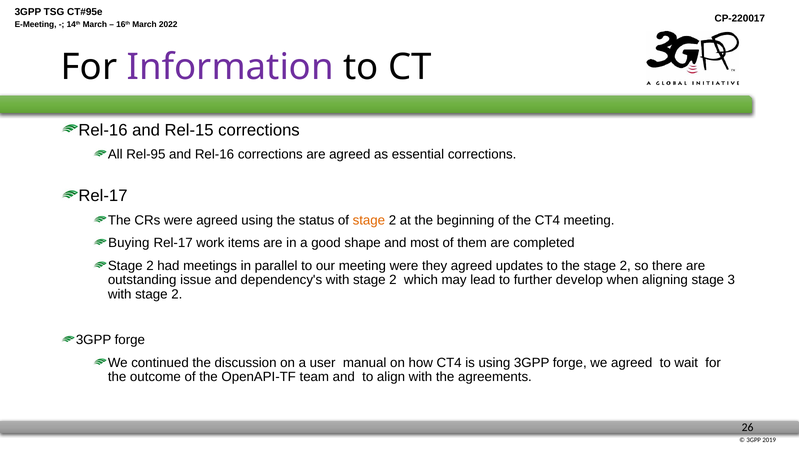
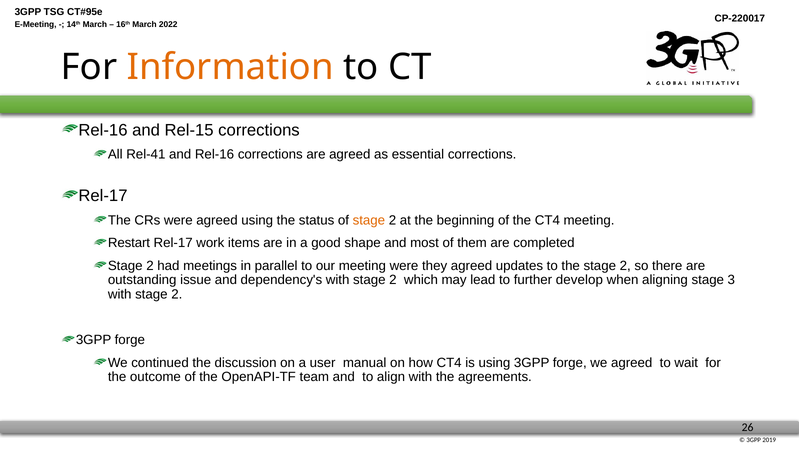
Information colour: purple -> orange (230, 67)
Rel-95: Rel-95 -> Rel-41 (146, 154)
Buying: Buying -> Restart (129, 243)
